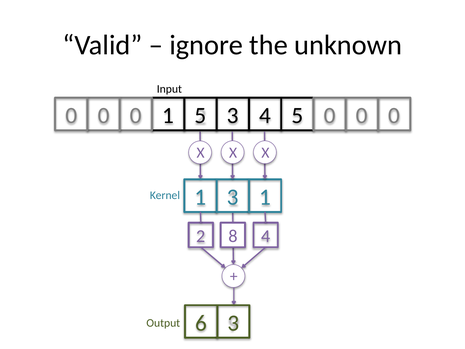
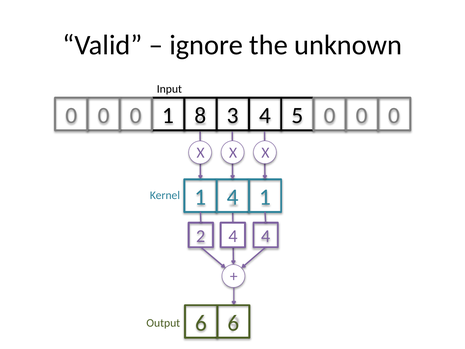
1 5: 5 -> 8 (200, 116)
1 3: 3 -> 4 (233, 197)
2 8: 8 -> 4 (233, 236)
6 3: 3 -> 6 (233, 323)
